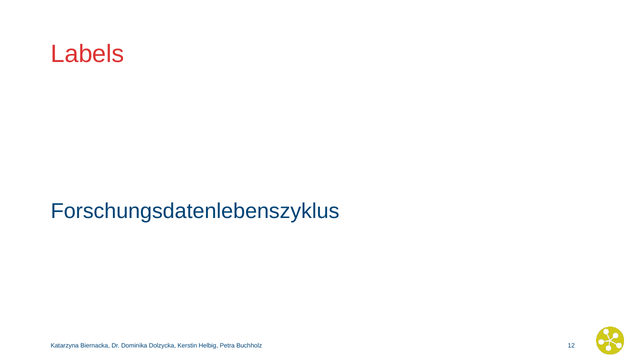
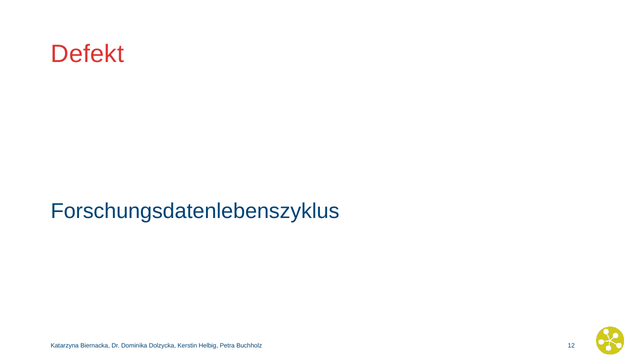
Labels: Labels -> Defekt (87, 54)
